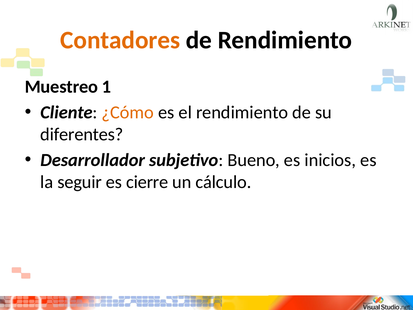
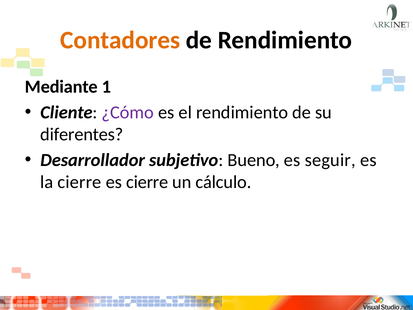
Muestreo: Muestreo -> Mediante (61, 87)
¿Cómo colour: orange -> purple (128, 112)
inicios: inicios -> seguir (330, 160)
la seguir: seguir -> cierre (79, 182)
